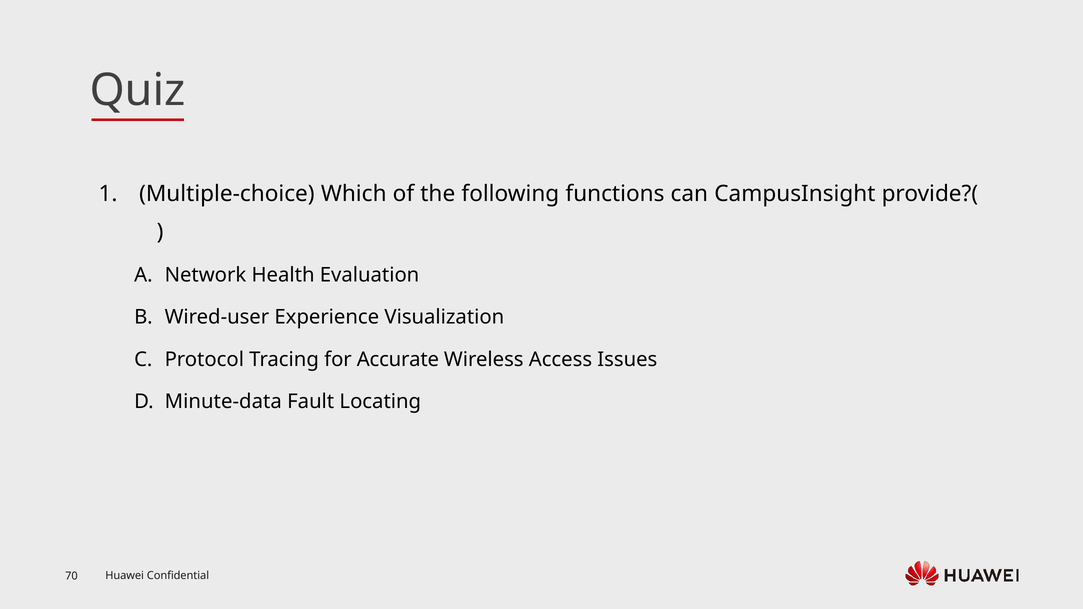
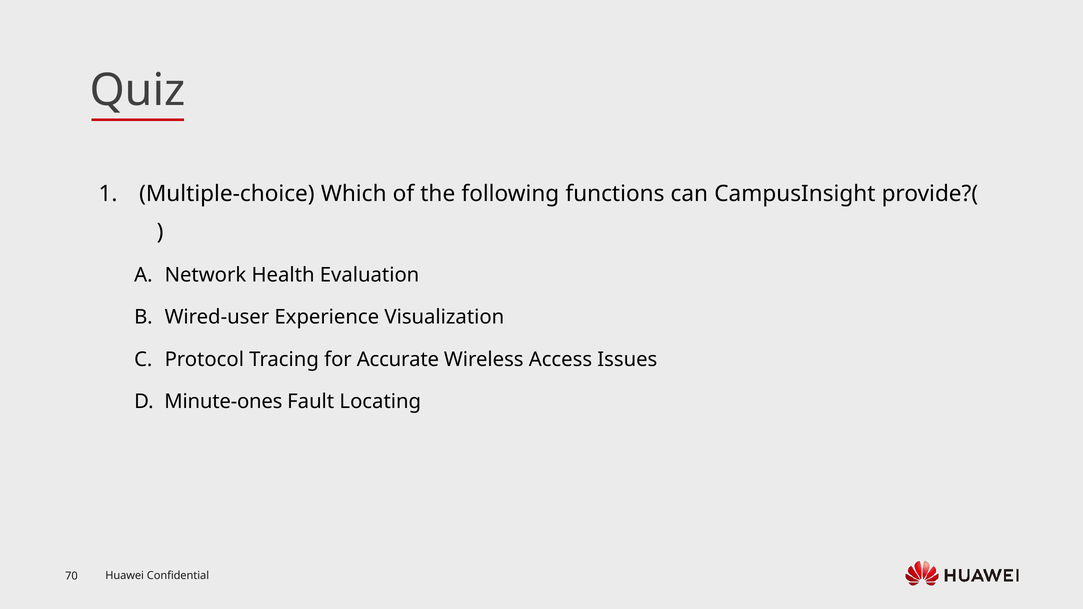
Minute-data: Minute-data -> Minute-ones (223, 402)
